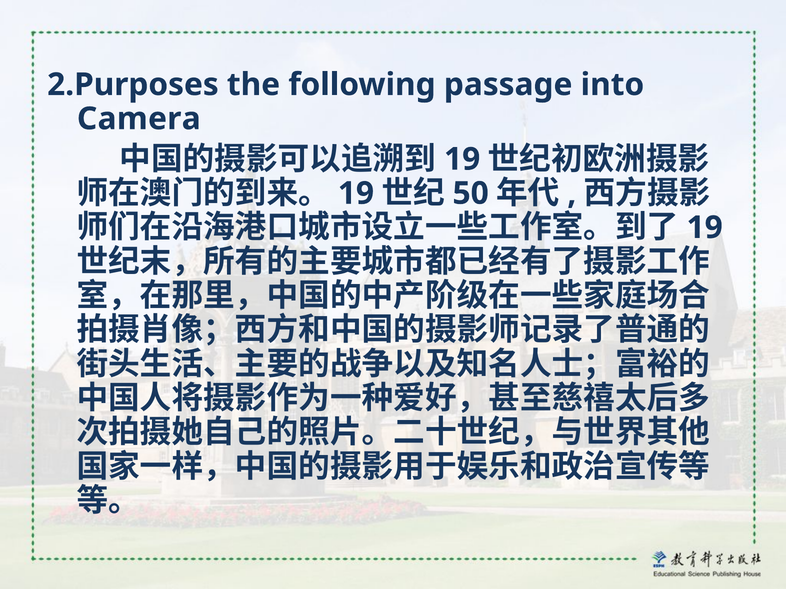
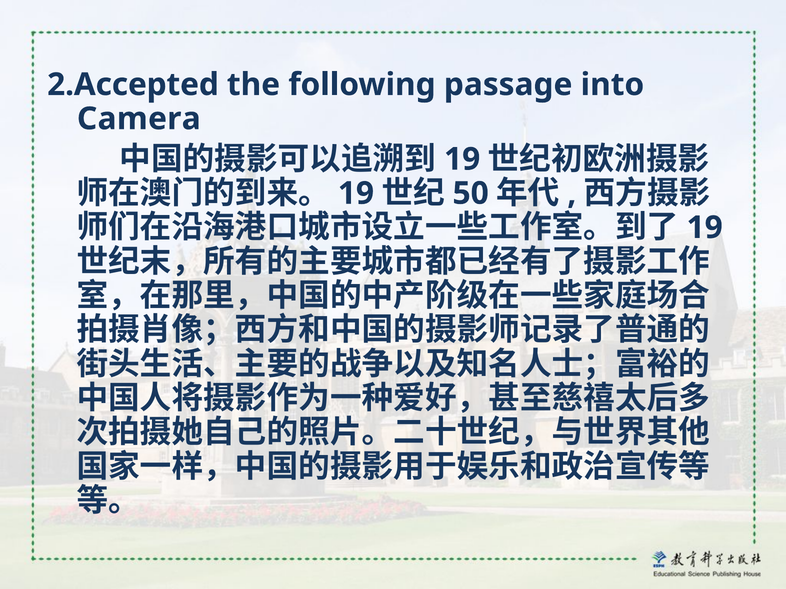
2.Purposes: 2.Purposes -> 2.Accepted (133, 85)
